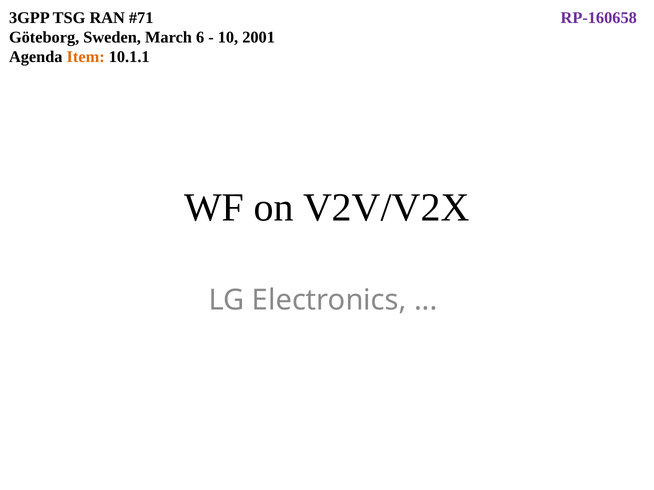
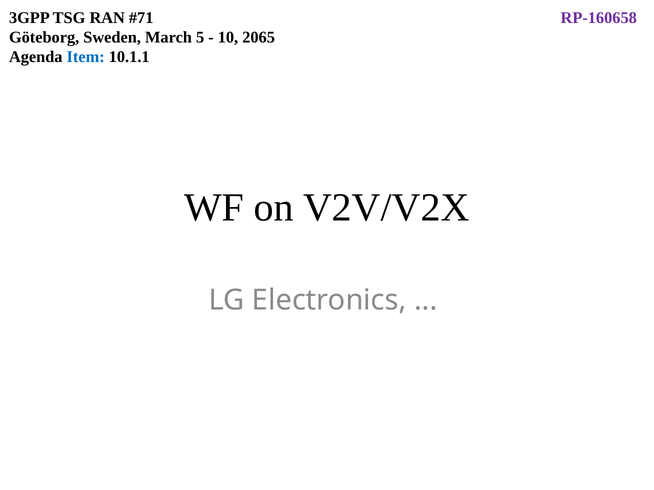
6: 6 -> 5 (200, 37)
2001: 2001 -> 2065 (259, 37)
Item colour: orange -> blue (86, 57)
